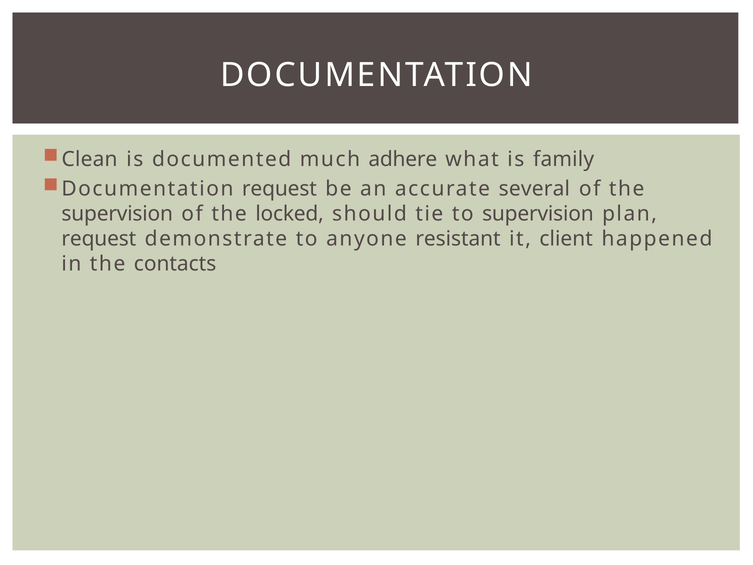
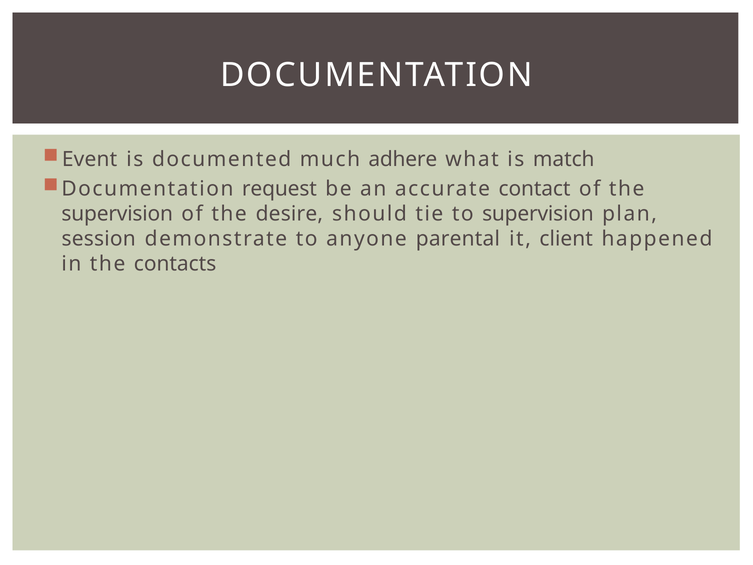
Clean: Clean -> Event (90, 159)
family: family -> match (564, 159)
several: several -> contact (535, 189)
locked: locked -> desire (289, 214)
request: request -> session (99, 239)
resistant: resistant -> parental (458, 239)
